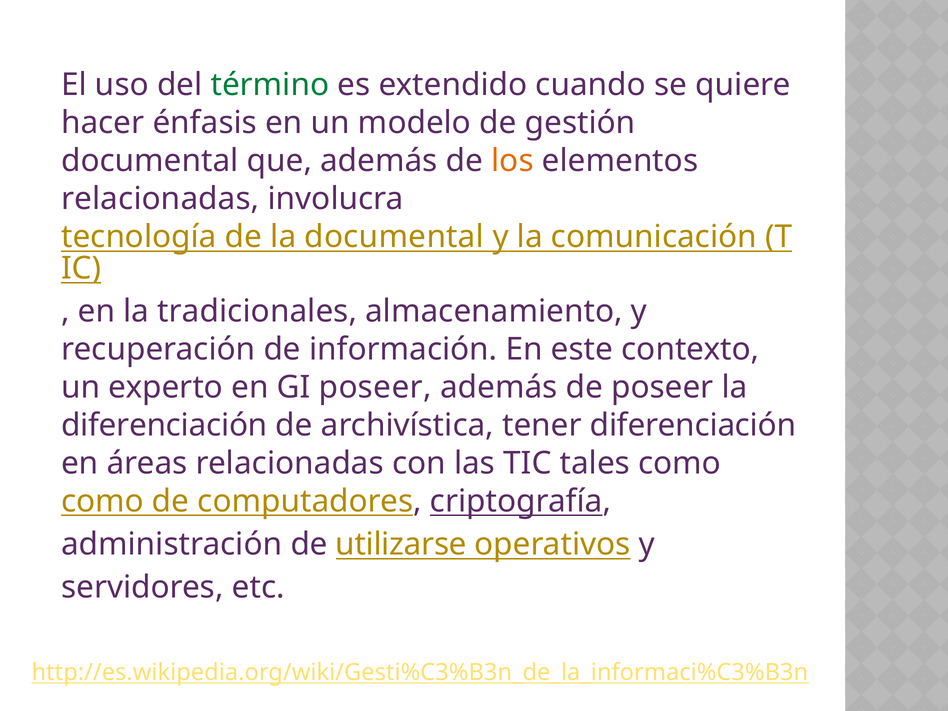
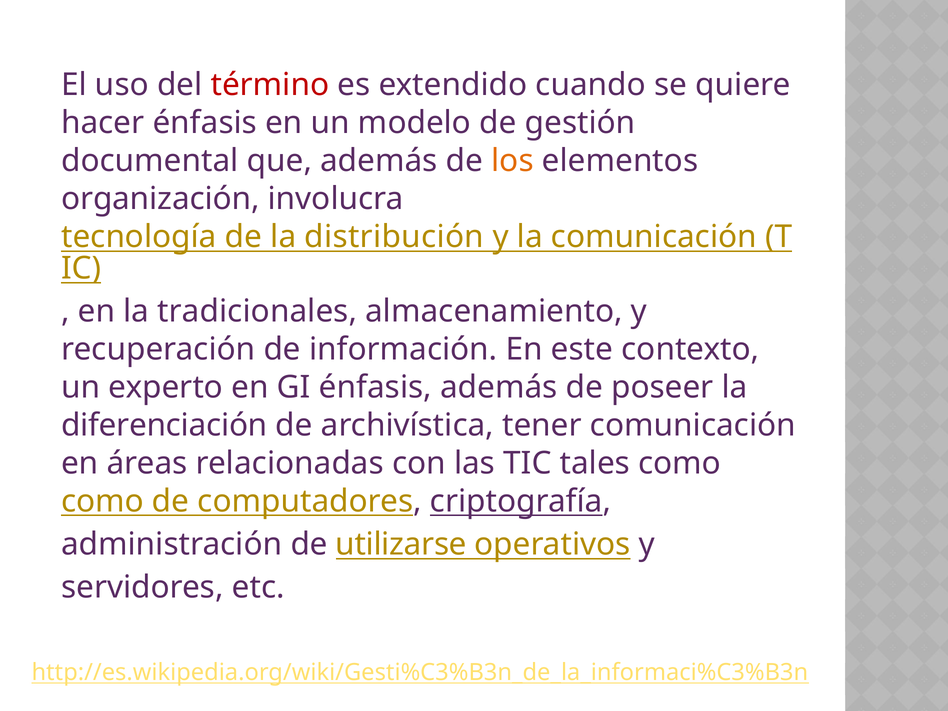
término colour: green -> red (270, 85)
relacionadas: relacionadas -> organización (160, 199)
la documental: documental -> distribución (394, 237)
GI poseer: poseer -> énfasis (375, 387)
tener diferenciación: diferenciación -> comunicación (693, 425)
